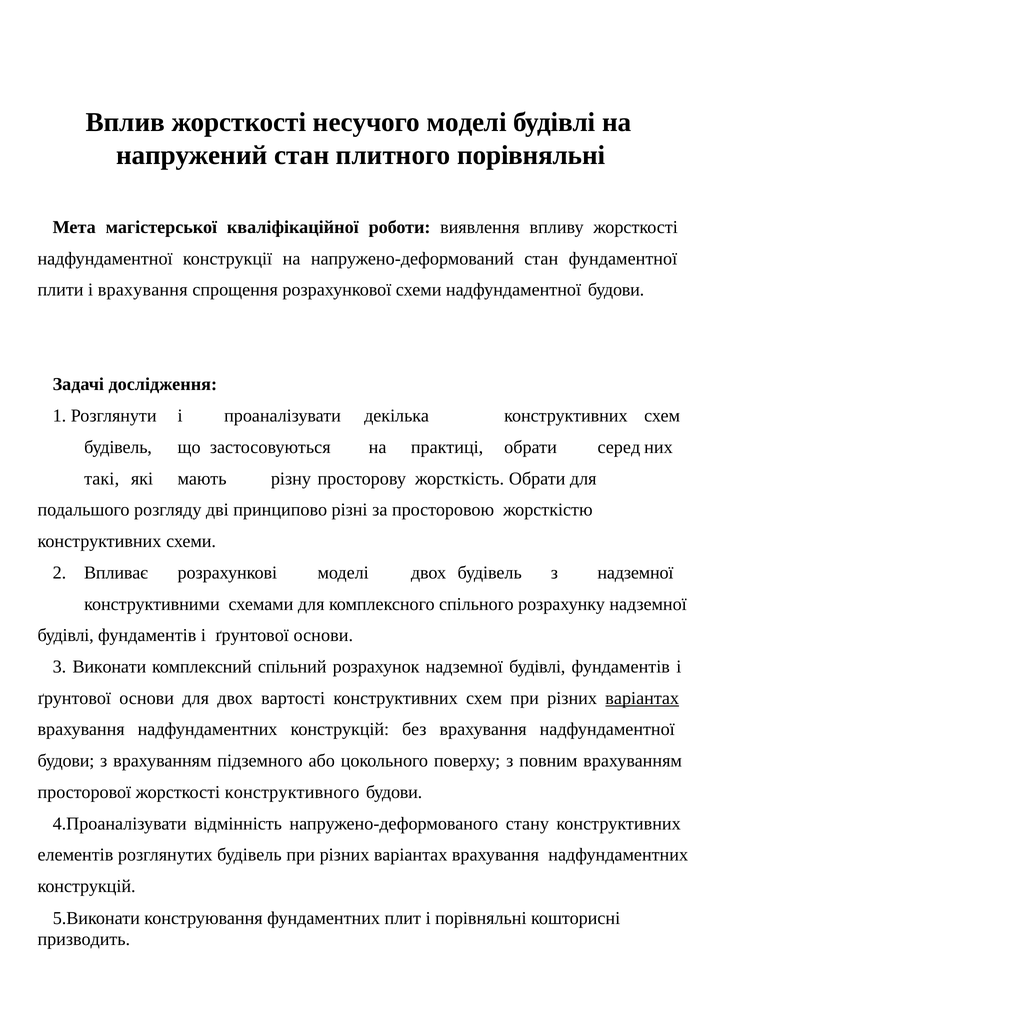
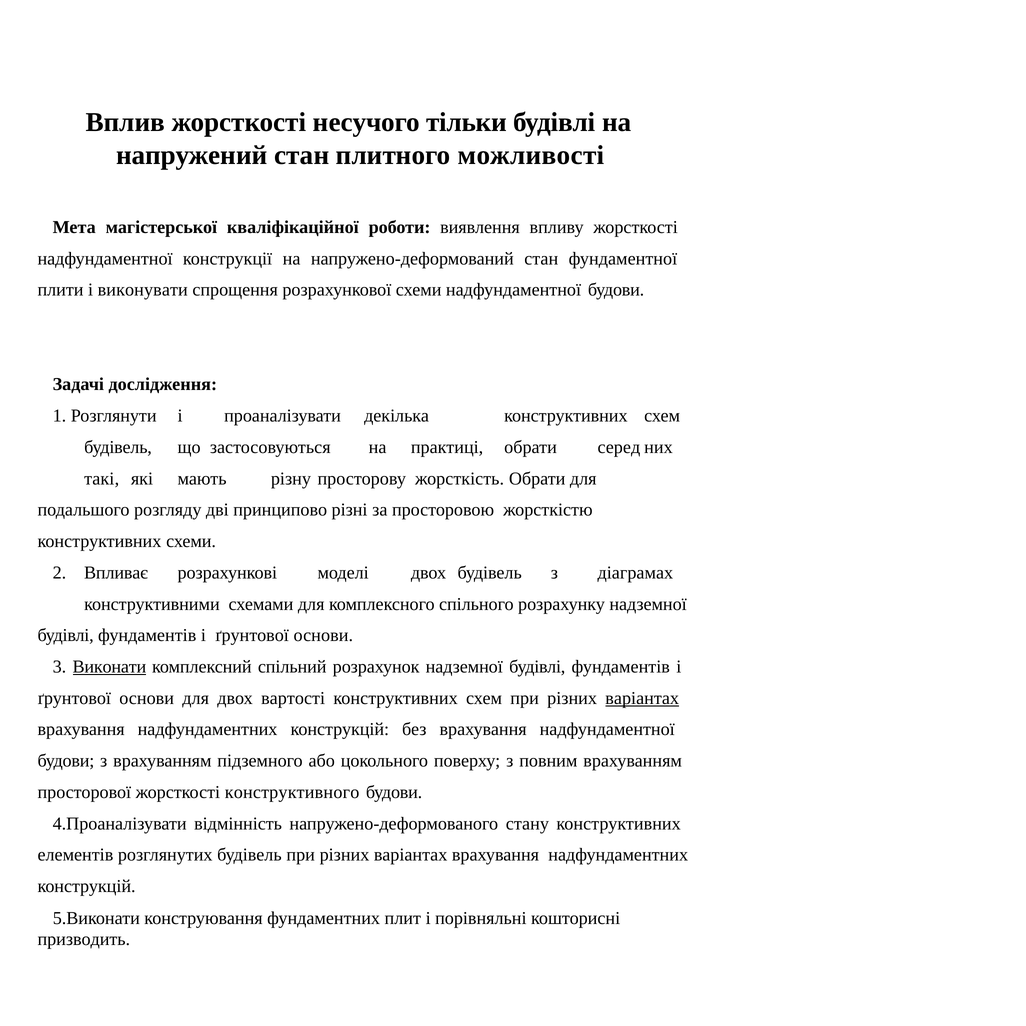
несучого моделі: моделі -> тільки (467, 122)
плитного порівняльні: порівняльні -> можливості (531, 155)
і врахування: врахування -> виконувати (143, 290)
з надземної: надземної -> діаграмах (635, 573)
Виконати underline: none -> present (109, 667)
